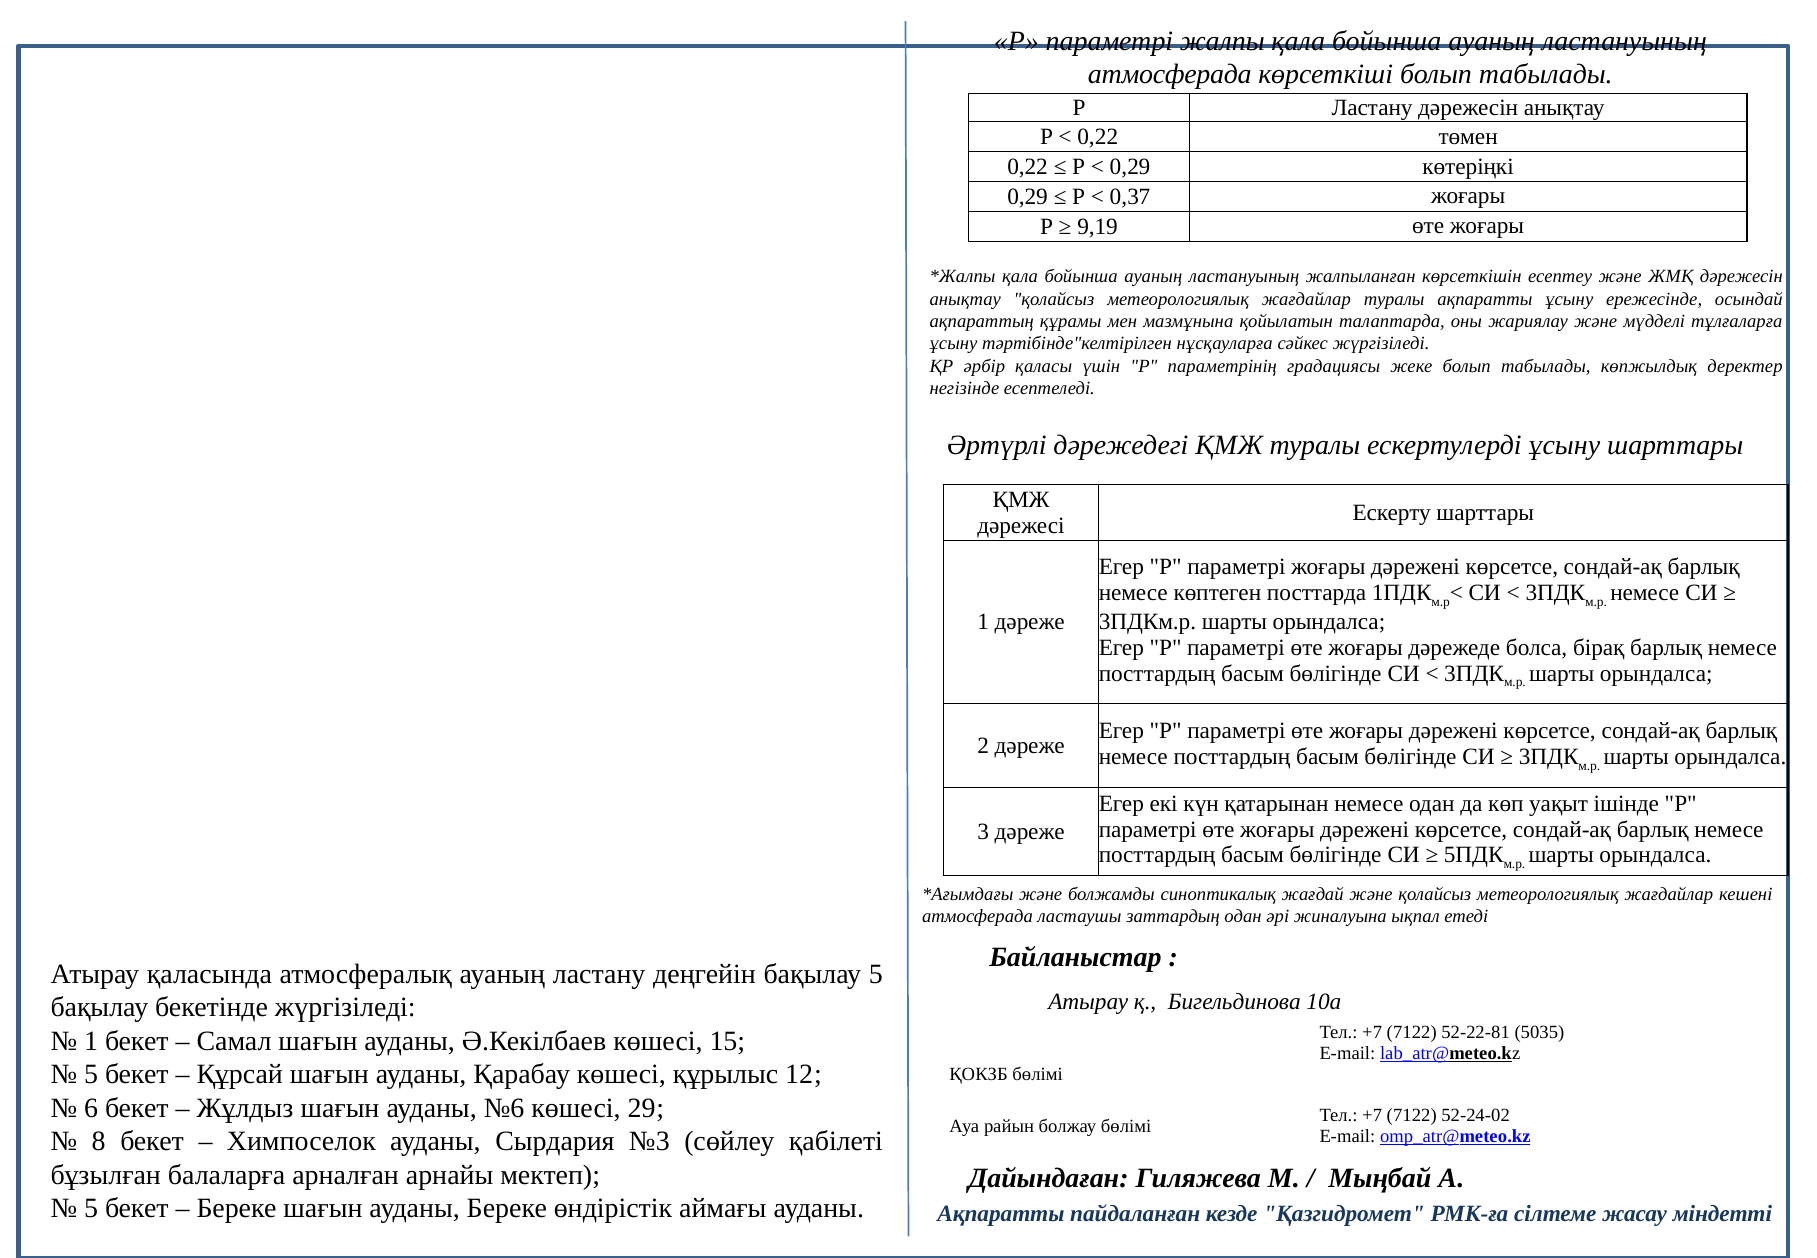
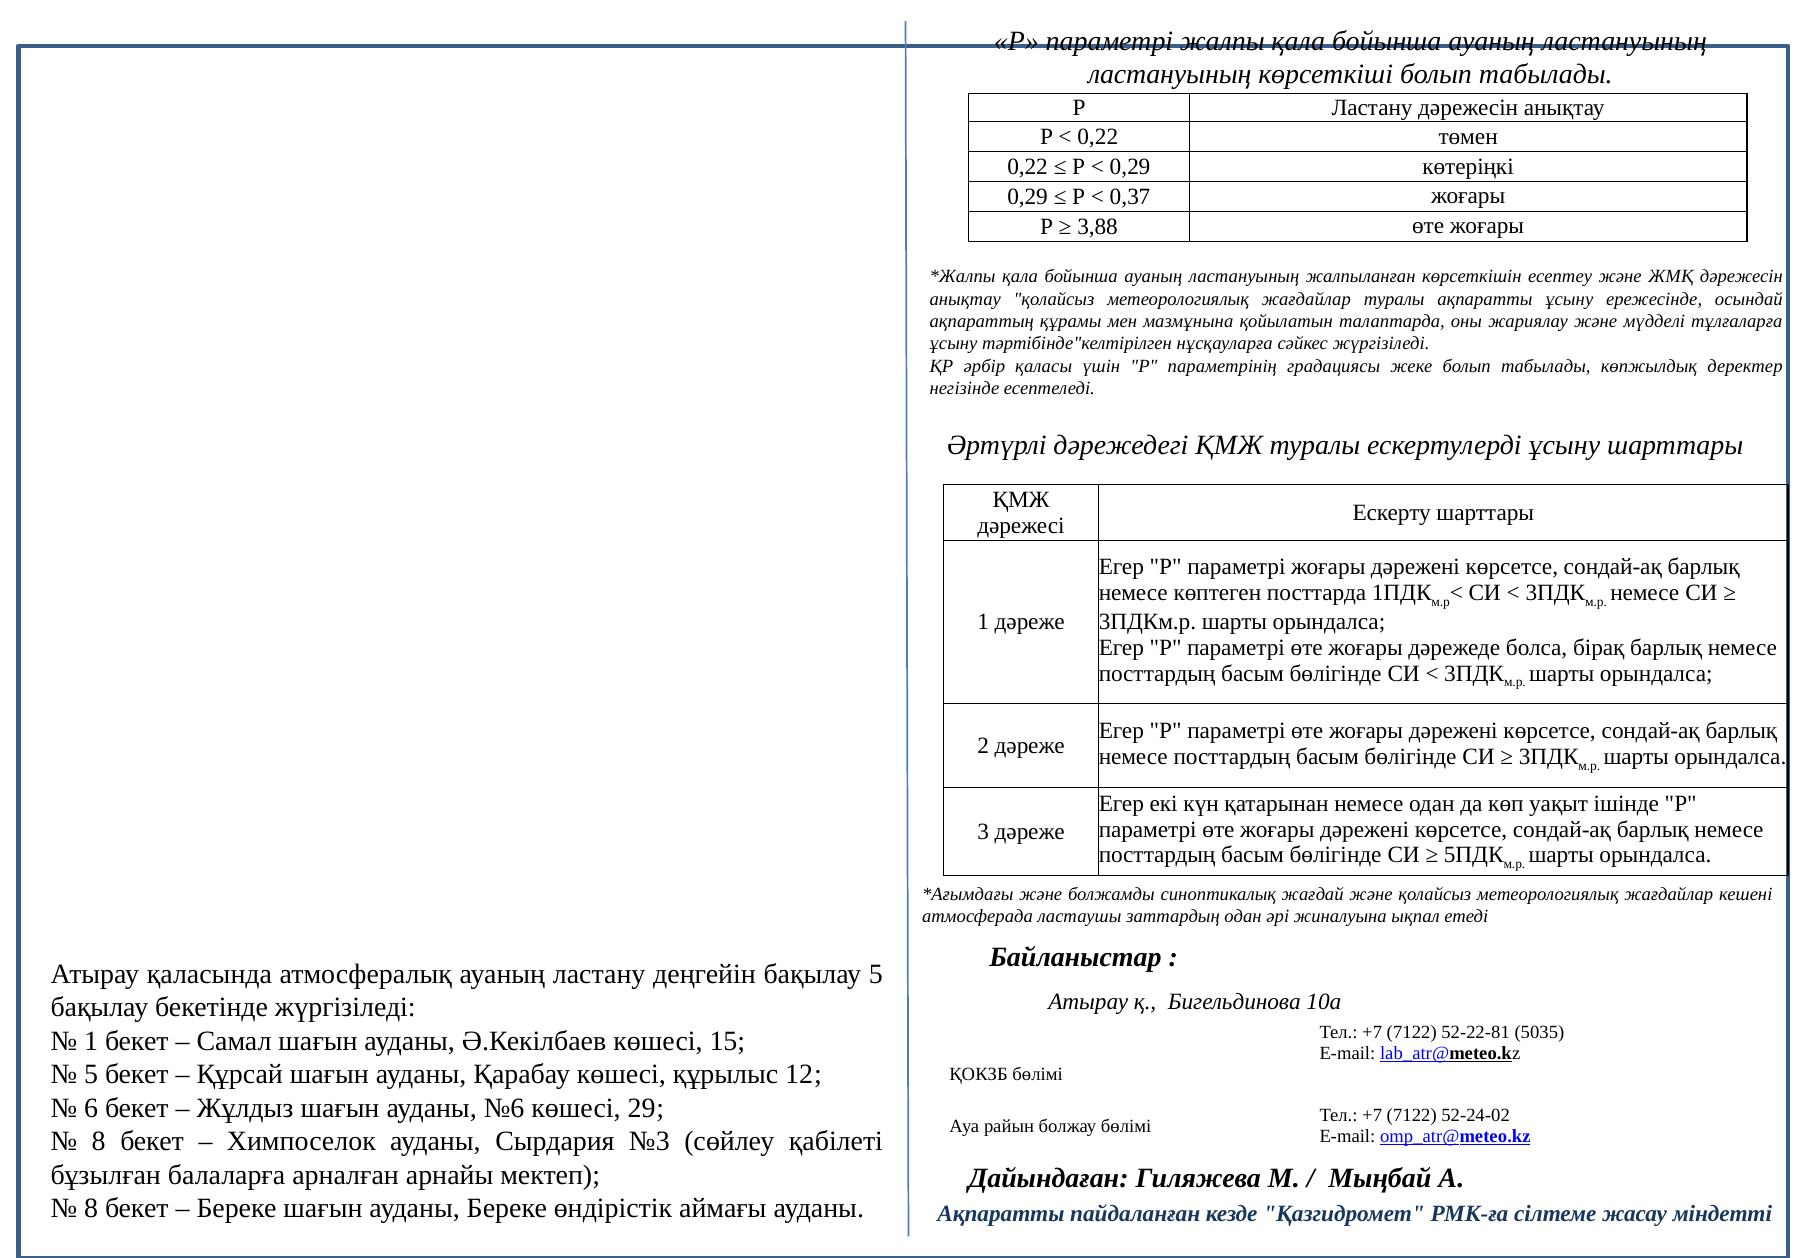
атмосферада: атмосферада -> ластануының (1170, 75)
9,19: 9,19 -> 3,88 (1098, 227)
5: 5 -> 8 (91, 1209)
